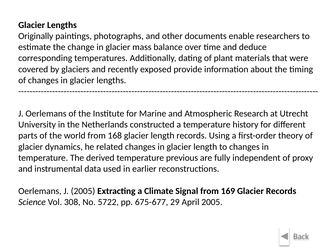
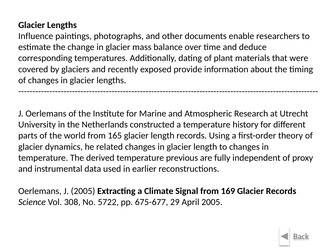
Originally: Originally -> Influence (36, 36)
168: 168 -> 165 (115, 136)
